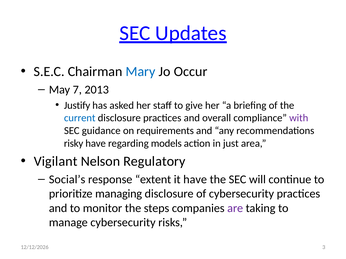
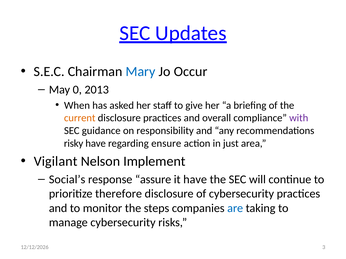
7: 7 -> 0 (77, 90)
Justify: Justify -> When (77, 106)
current colour: blue -> orange (80, 118)
requirements: requirements -> responsibility (165, 131)
models: models -> ensure (166, 144)
Regulatory: Regulatory -> Implement (154, 162)
extent: extent -> assure (153, 180)
managing: managing -> therefore (119, 194)
are colour: purple -> blue (235, 209)
